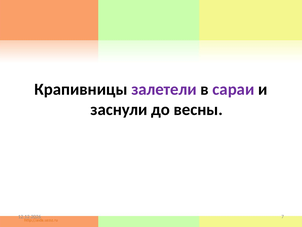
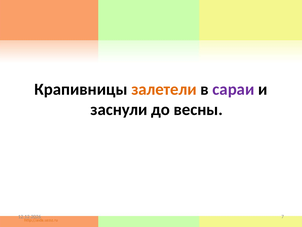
залетели colour: purple -> orange (164, 89)
